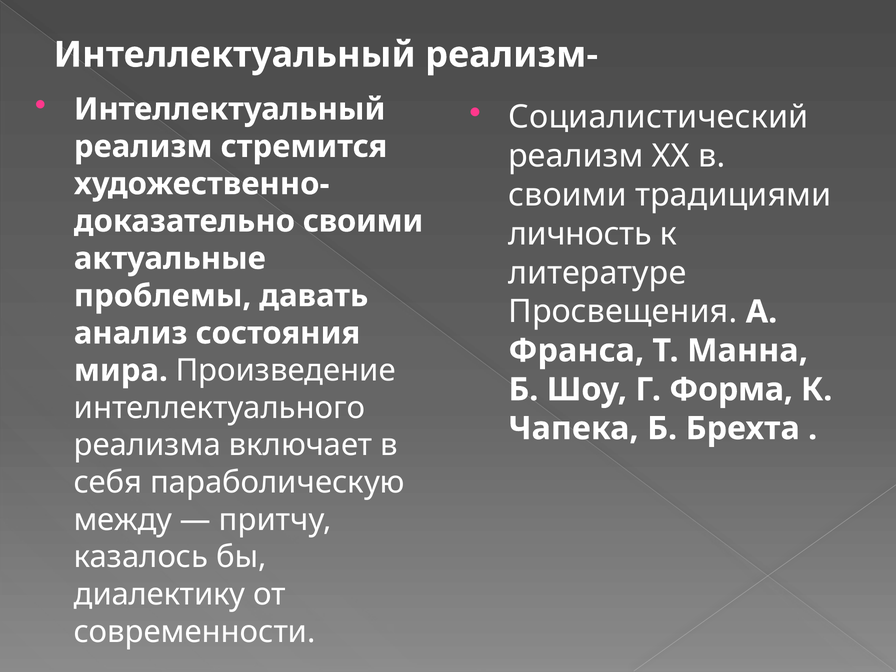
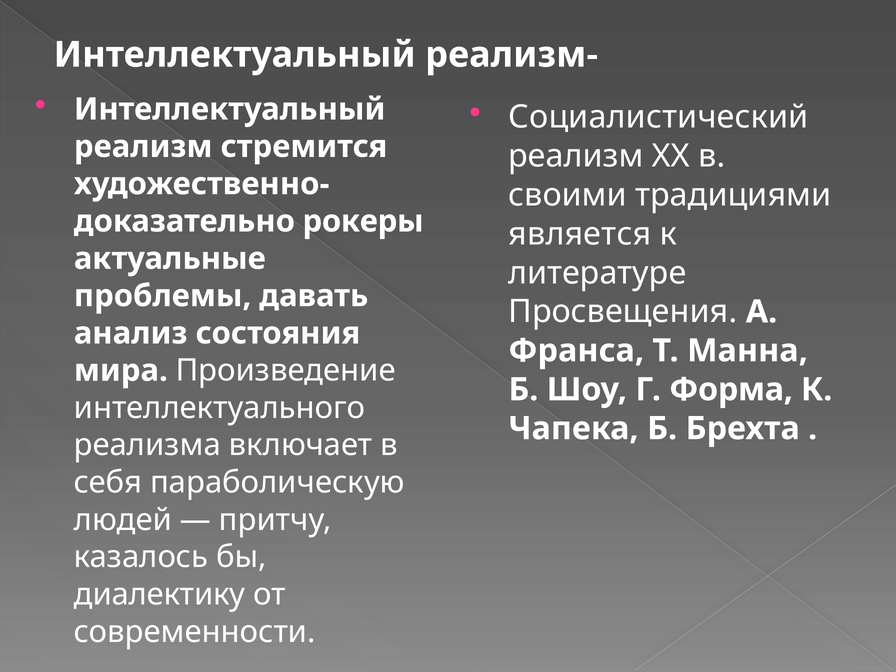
своими: своими -> рокеры (363, 221)
личность: личность -> является (580, 234)
между: между -> людей (123, 520)
